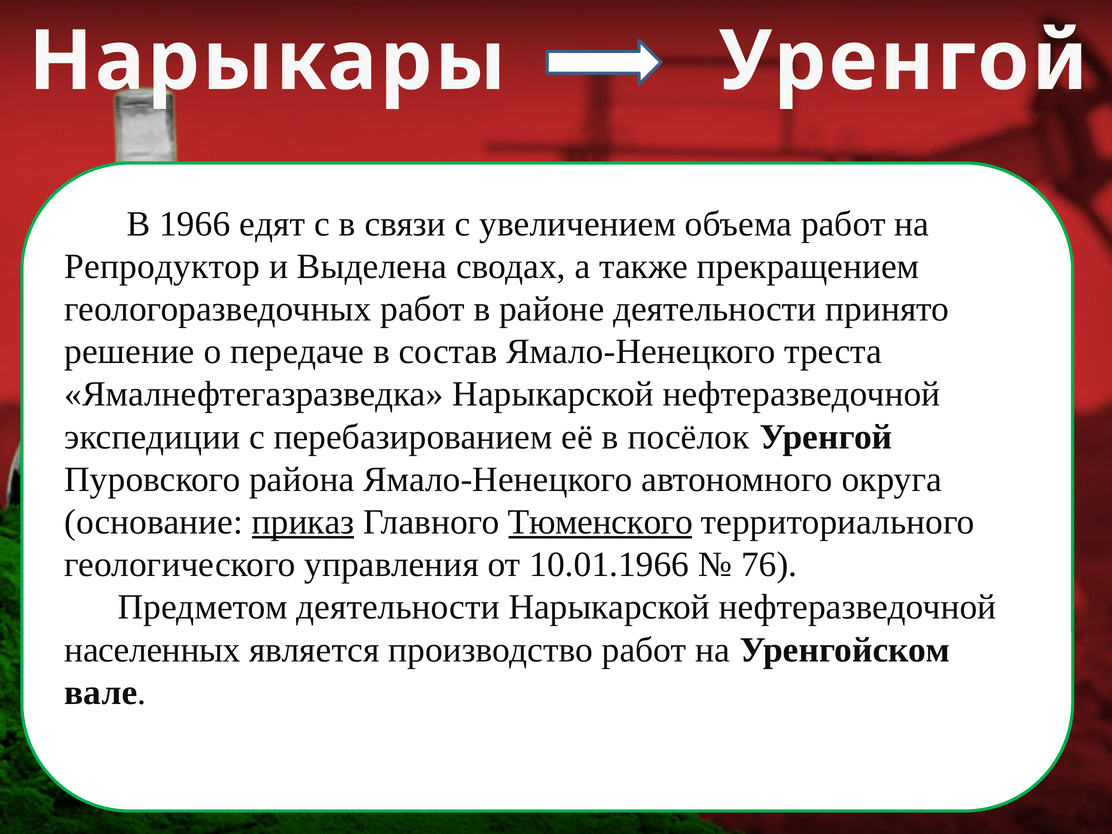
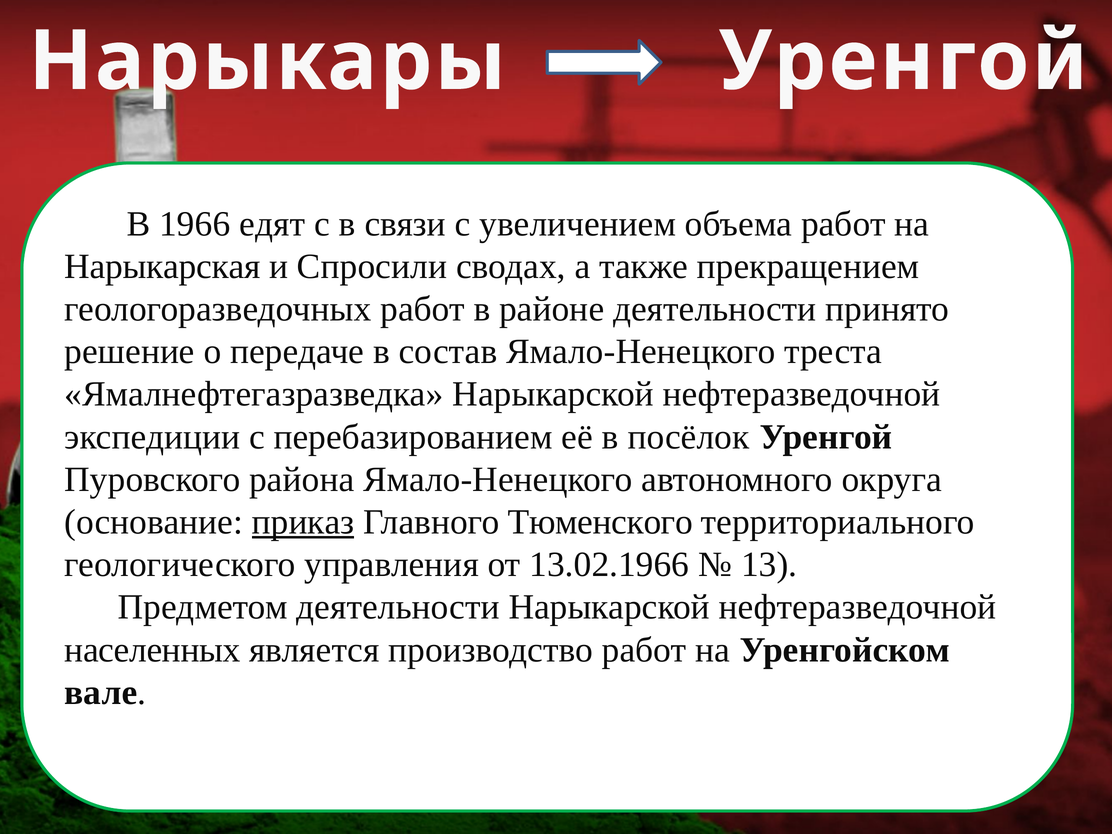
Репродуктор: Репродуктор -> Нарыкарская (162, 266)
Выделена: Выделена -> Спросили (372, 266)
Тюменского underline: present -> none (600, 522)
10.01.1966: 10.01.1966 -> 13.02.1966 (609, 565)
76: 76 -> 13 (769, 565)
